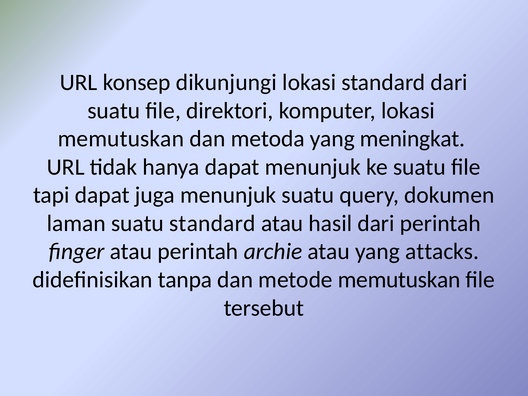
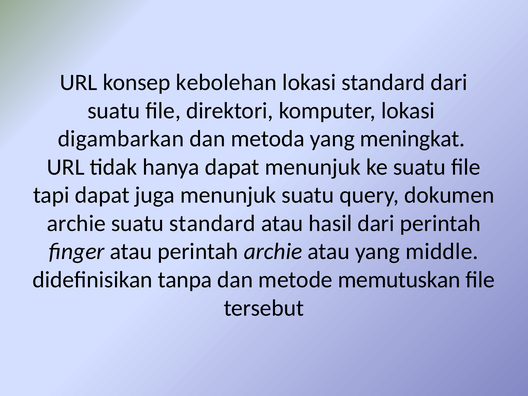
dikunjungi: dikunjungi -> kebolehan (226, 82)
memutuskan: memutuskan -> digambarkan (121, 139)
laman: laman -> archie (76, 223)
attacks: attacks -> middle (442, 252)
